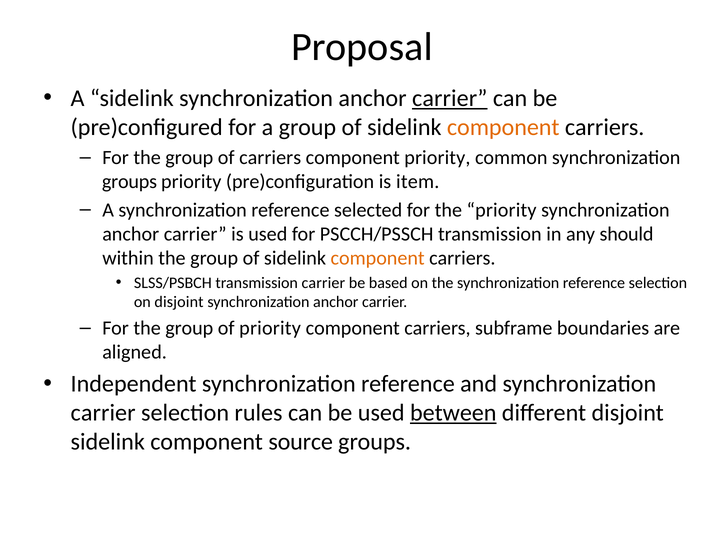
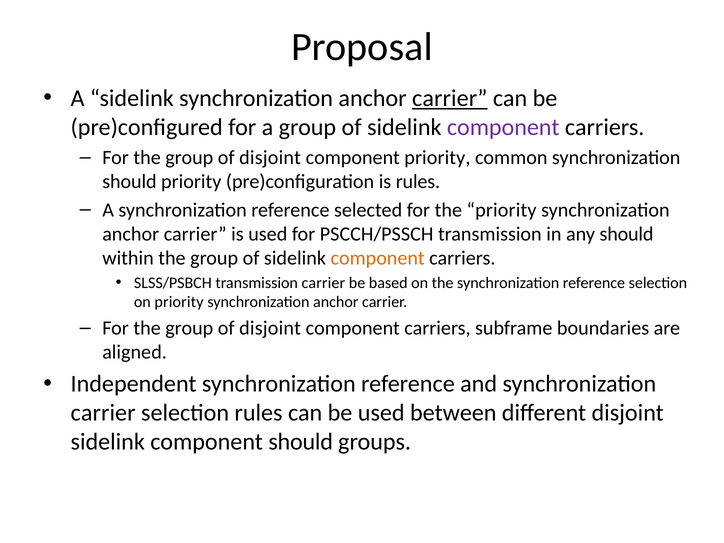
component colour: orange -> purple (503, 127)
carriers: carriers -> disjoint (270, 158)
groups: groups -> should (129, 182)
is item: item -> rules (418, 182)
on disjoint: disjoint -> priority (179, 302)
priority: priority -> disjoint (270, 328)
between underline: present -> none (453, 413)
component source: source -> should (301, 442)
